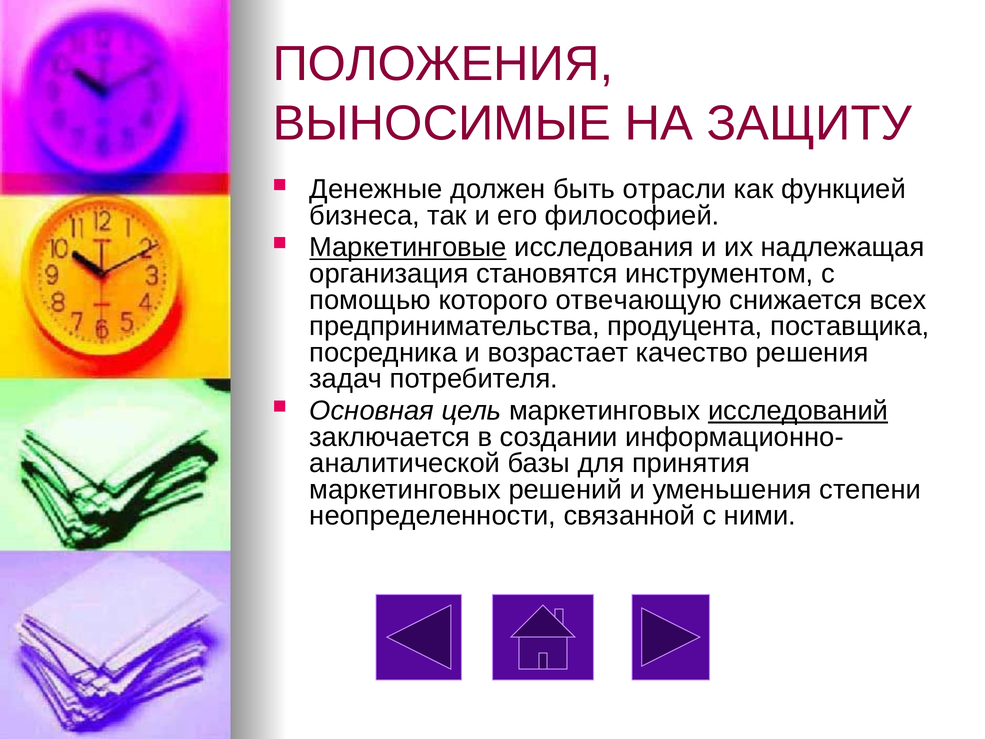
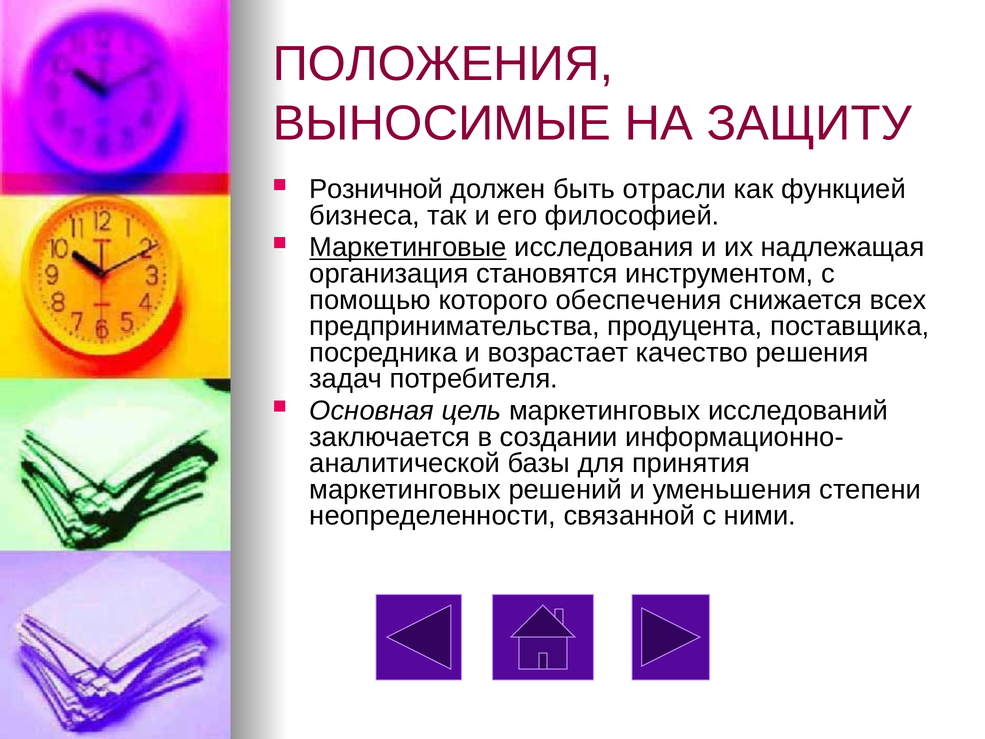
Денежные: Денежные -> Розничной (376, 189)
отвечающую: отвечающую -> обеспечения (639, 300)
исследований underline: present -> none (798, 411)
